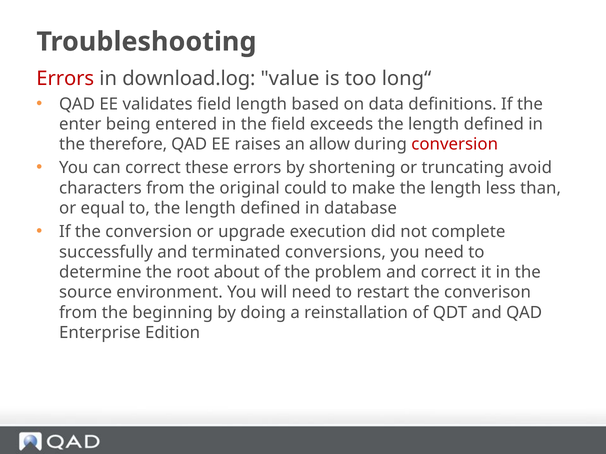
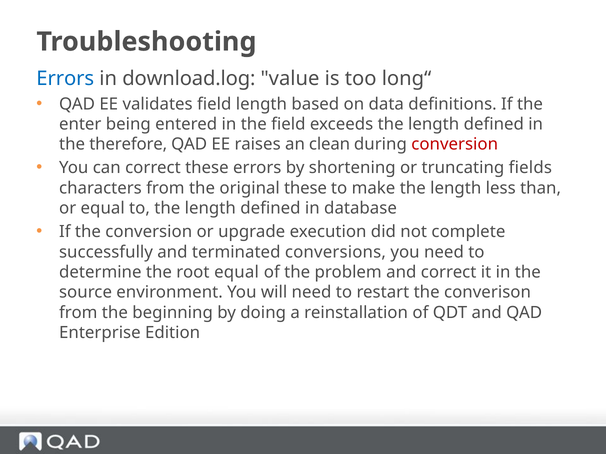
Errors colour: red -> blue (65, 79)
allow: allow -> clean (330, 144)
avoid: avoid -> fields (530, 168)
original could: could -> these (306, 188)
root about: about -> equal (237, 272)
